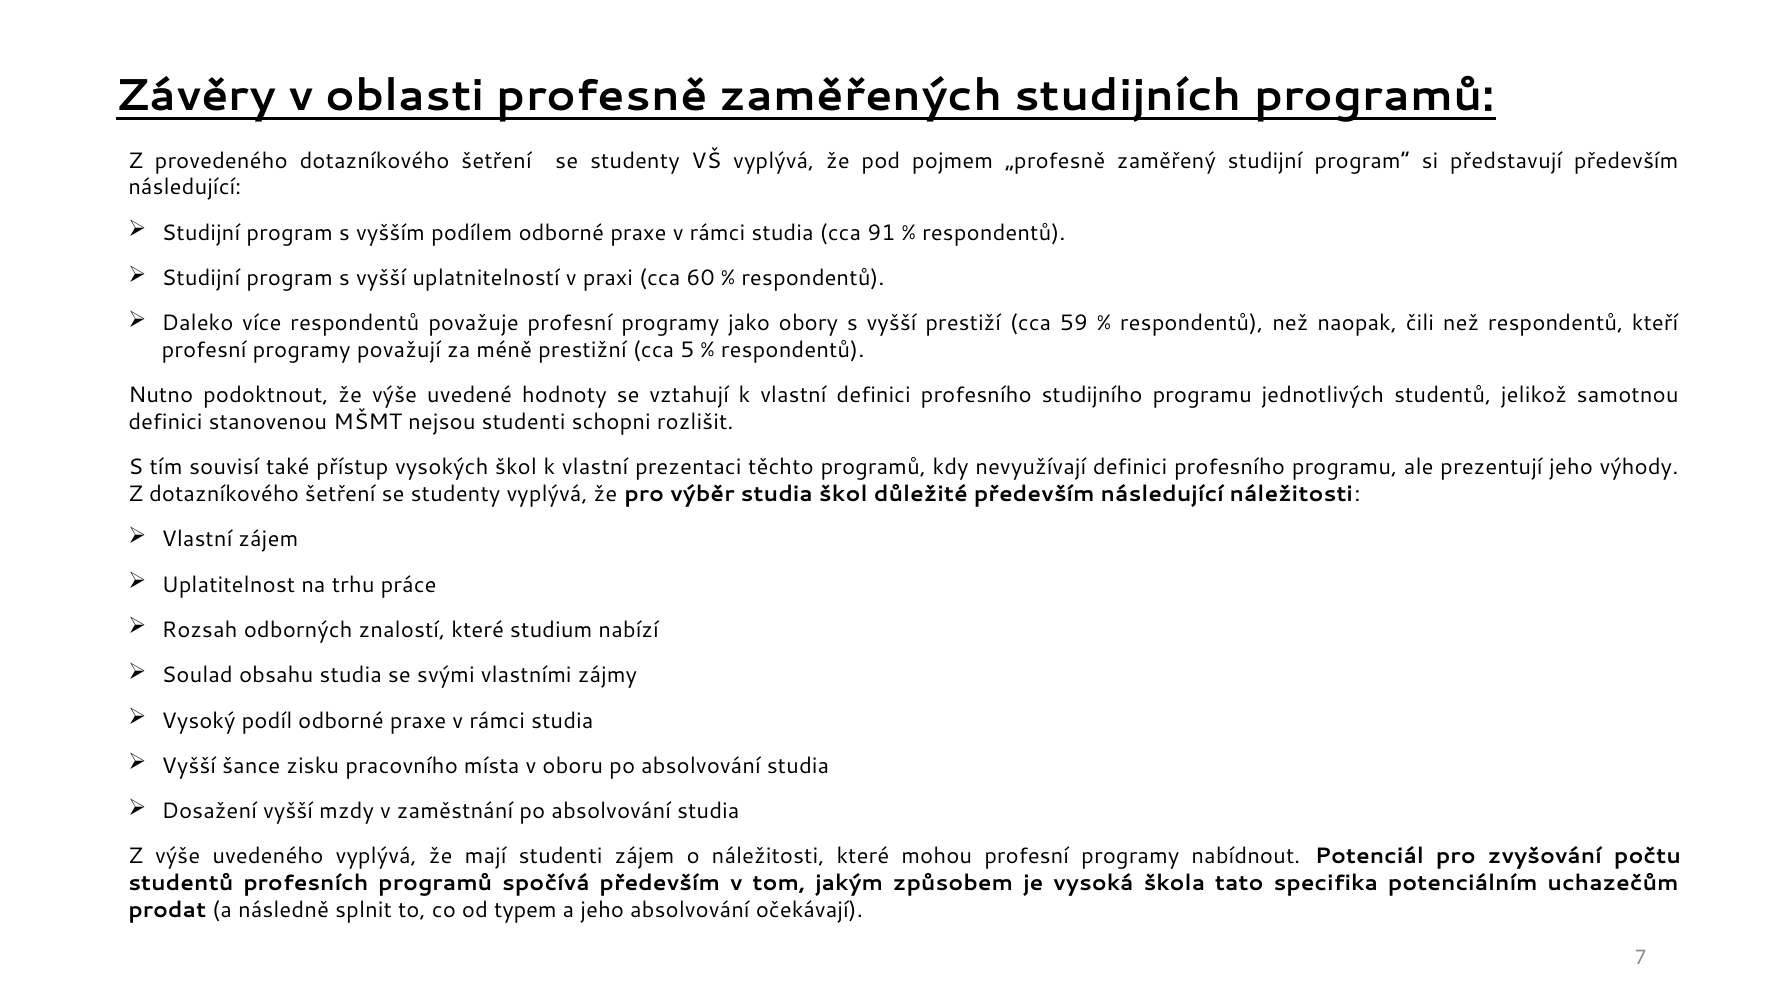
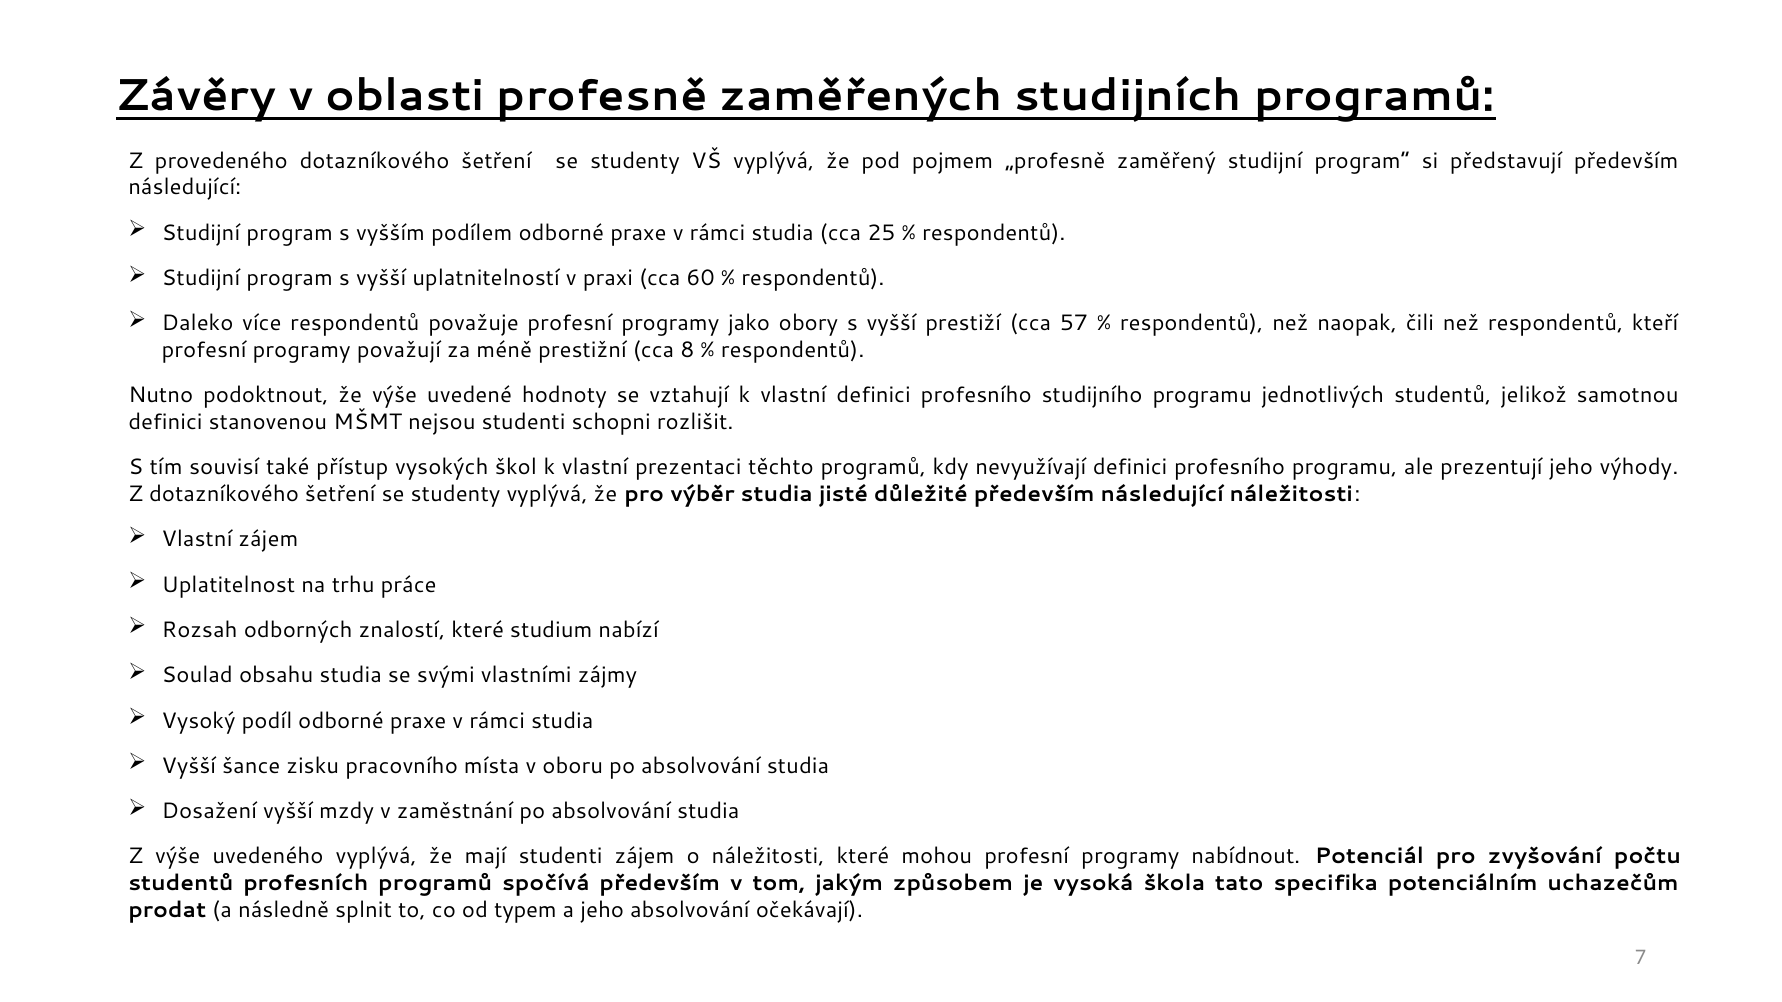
91: 91 -> 25 (881, 233)
59: 59 -> 57 (1074, 324)
5: 5 -> 8 (687, 350)
studia škol: škol -> jisté (844, 494)
